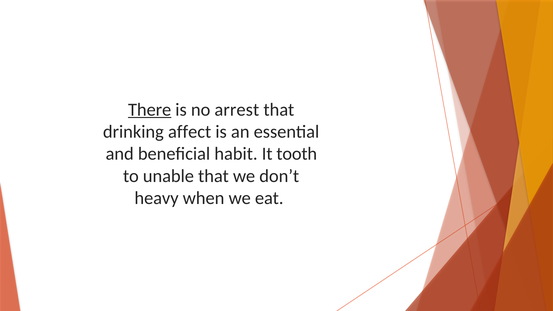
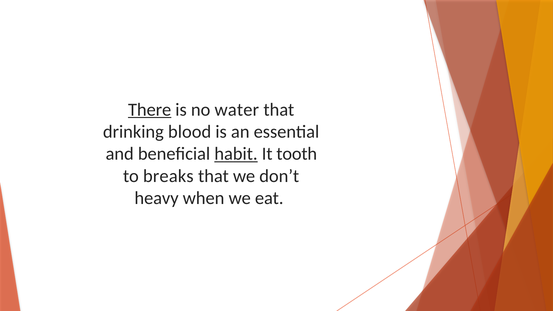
arrest: arrest -> water (237, 110)
affect: affect -> blood (190, 132)
habit underline: none -> present (236, 154)
unable: unable -> breaks (168, 176)
